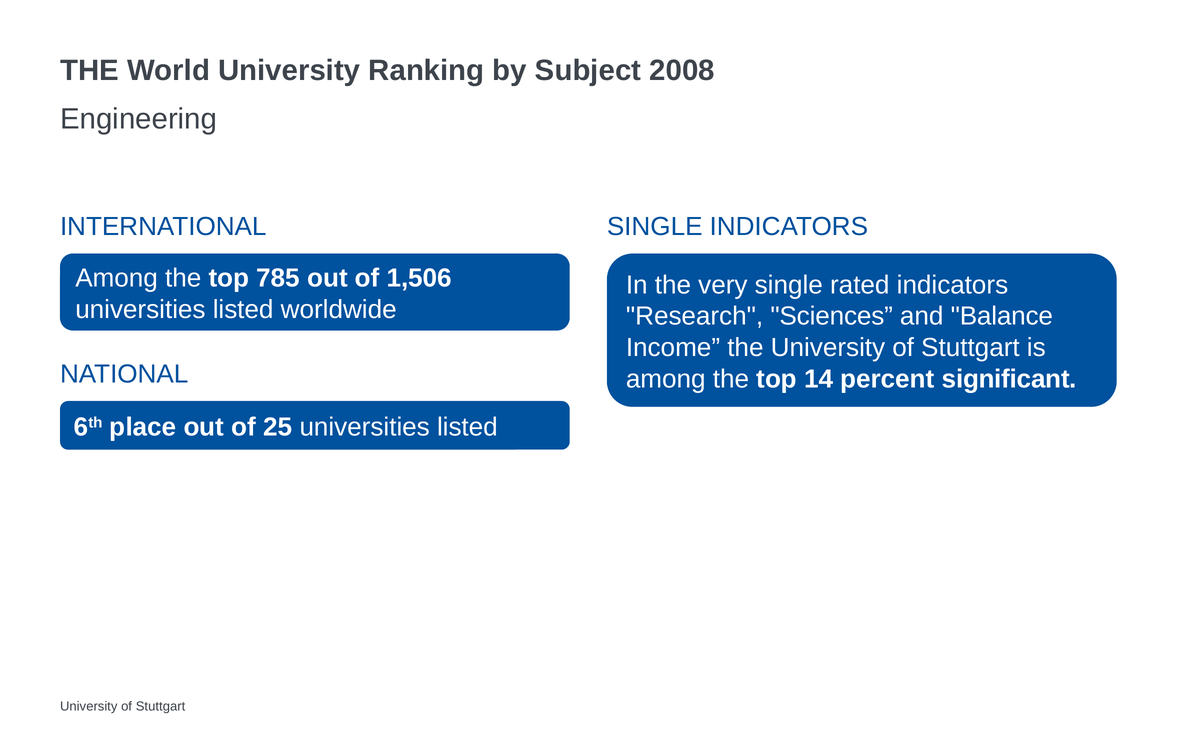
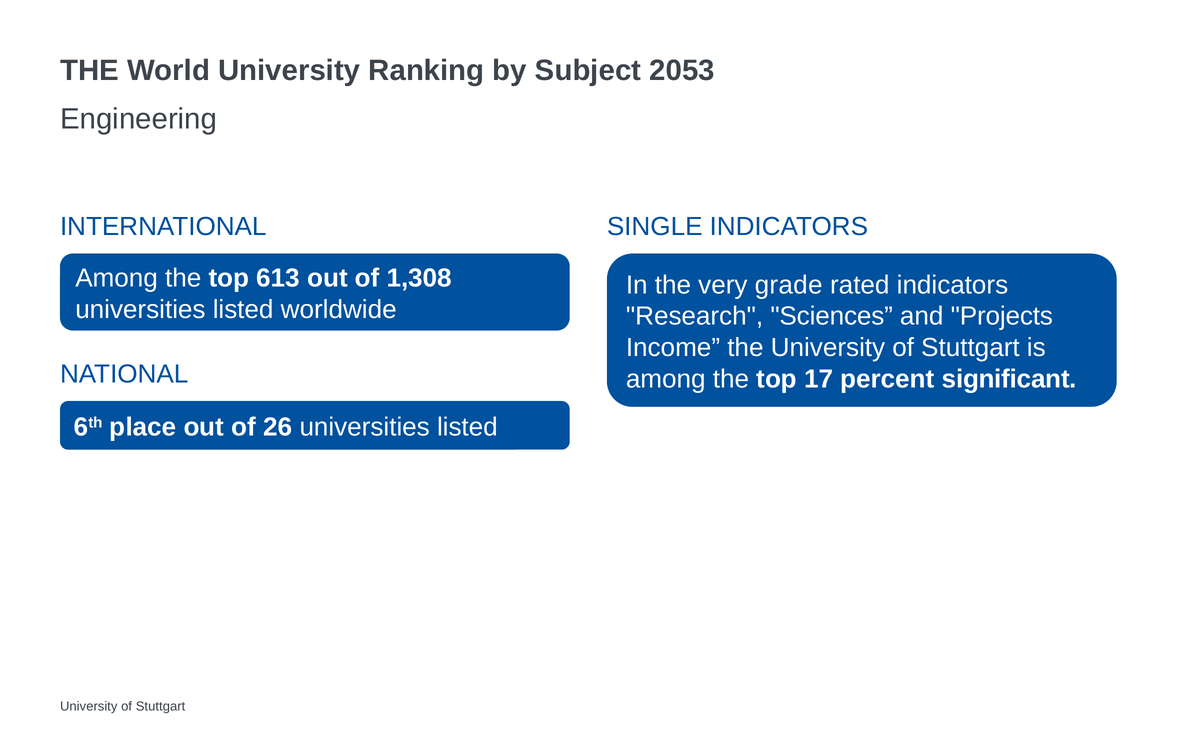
2008: 2008 -> 2053 (682, 71)
785: 785 -> 613 (278, 278)
1,506: 1,506 -> 1,308 (419, 278)
very single: single -> grade (789, 285)
Balance: Balance -> Projects (1002, 316)
14: 14 -> 17 (819, 379)
25: 25 -> 26 (278, 427)
